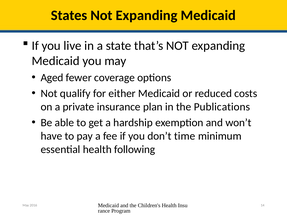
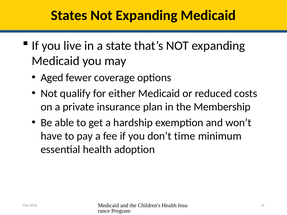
Publications: Publications -> Membership (222, 107)
following: following -> adoption (135, 149)
